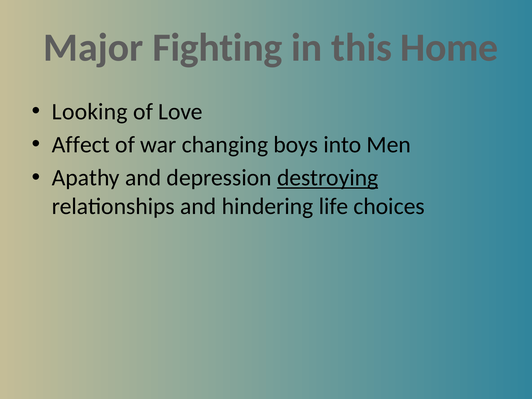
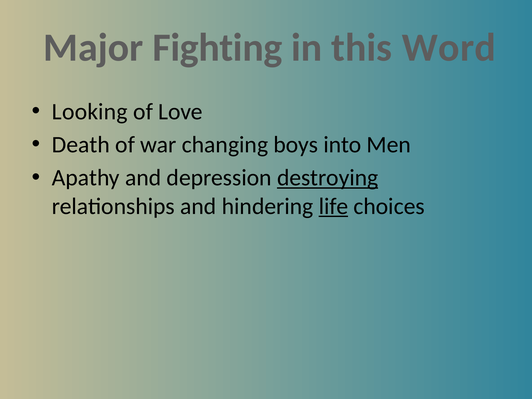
Home: Home -> Word (449, 48)
Affect: Affect -> Death (81, 145)
life underline: none -> present (333, 206)
